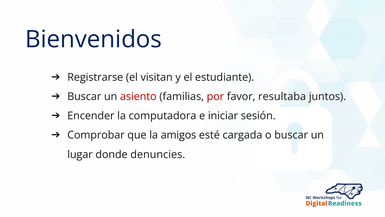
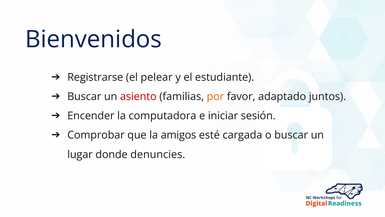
visitan: visitan -> pelear (157, 77)
por colour: red -> orange (215, 96)
resultaba: resultaba -> adaptado (282, 96)
